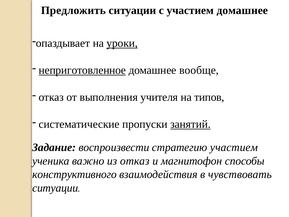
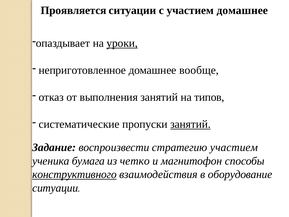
Предложить: Предложить -> Проявляется (74, 10)
неприготовленное underline: present -> none (82, 70)
выполнения учителя: учителя -> занятий (159, 97)
важно: важно -> бумага (88, 161)
из отказ: отказ -> четко (135, 161)
конструктивного underline: none -> present (74, 174)
чувствовать: чувствовать -> оборудование (240, 174)
